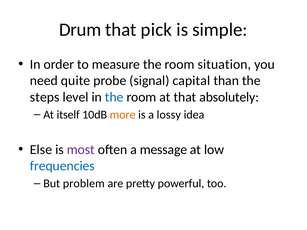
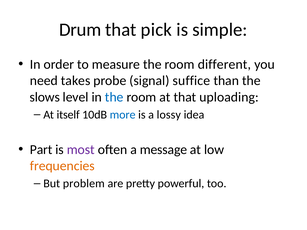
situation: situation -> different (224, 64)
quite: quite -> takes (76, 81)
capital: capital -> suffice (191, 81)
steps: steps -> slows (45, 97)
absolutely: absolutely -> uploading (229, 97)
more colour: orange -> blue (123, 115)
Else: Else -> Part (41, 150)
frequencies colour: blue -> orange (62, 166)
